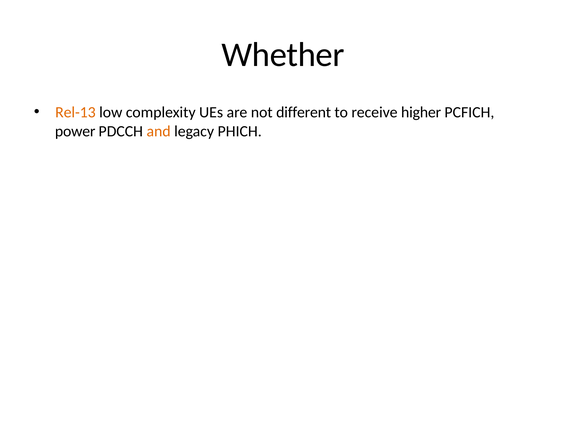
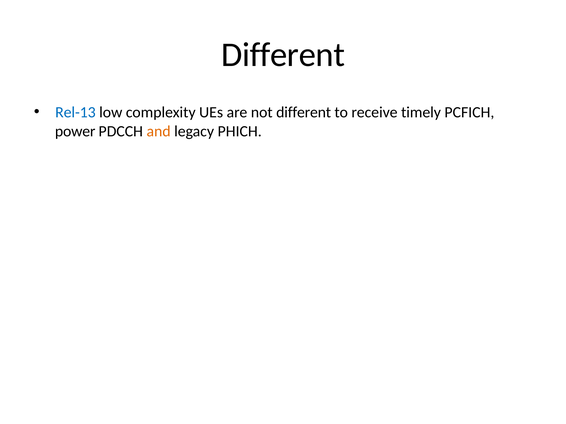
Whether: Whether -> Different (283, 55)
Rel-13 colour: orange -> blue (75, 112)
higher: higher -> timely (421, 112)
